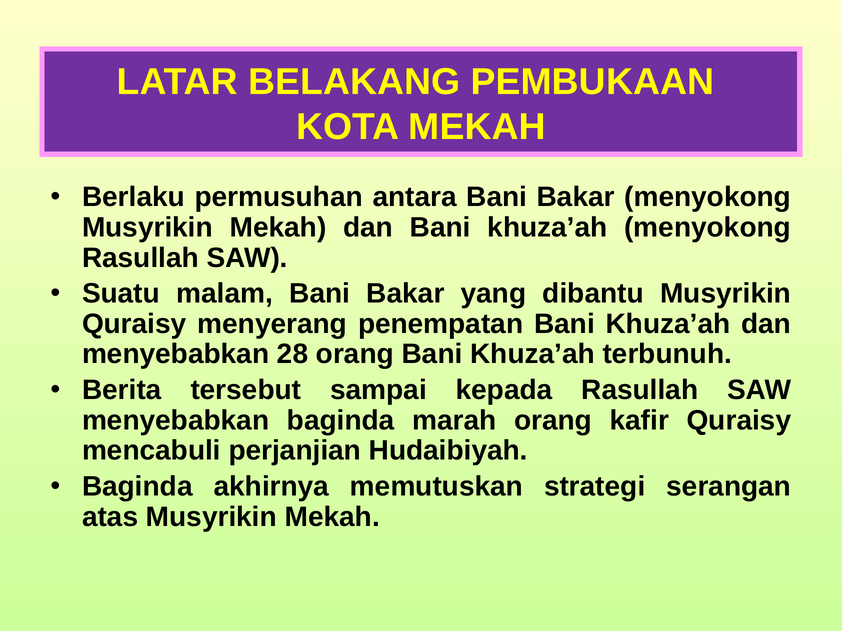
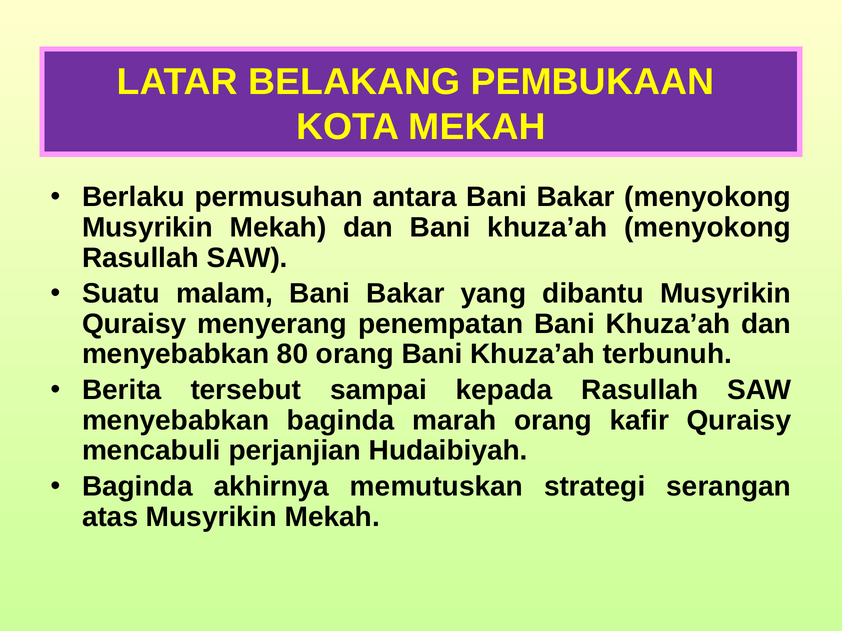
28: 28 -> 80 (293, 354)
